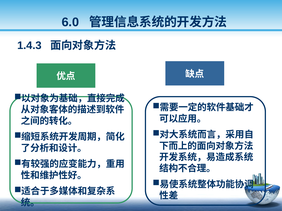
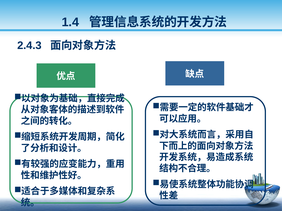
6.0: 6.0 -> 1.4 (70, 22)
1.4.3: 1.4.3 -> 2.4.3 (29, 46)
